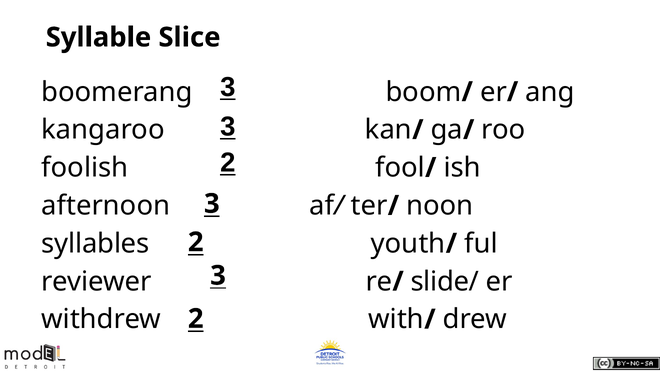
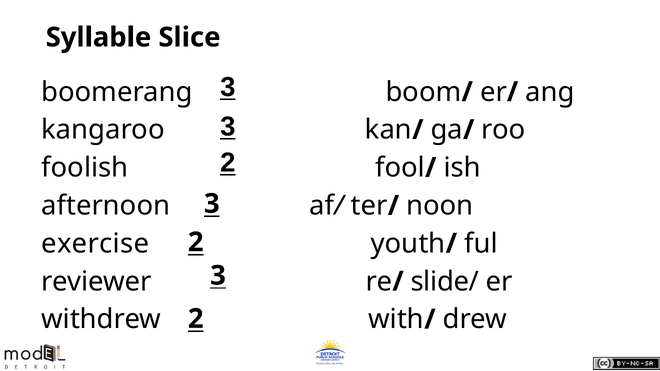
syllables: syllables -> exercise (95, 244)
